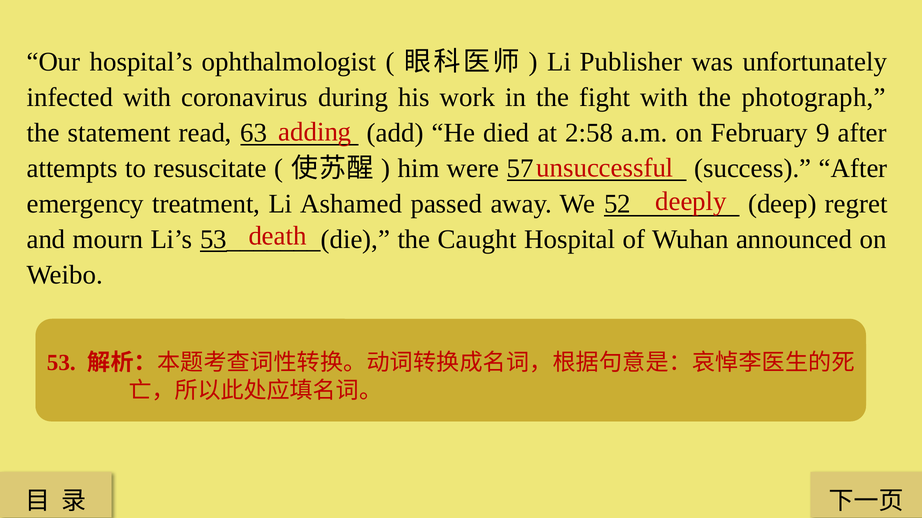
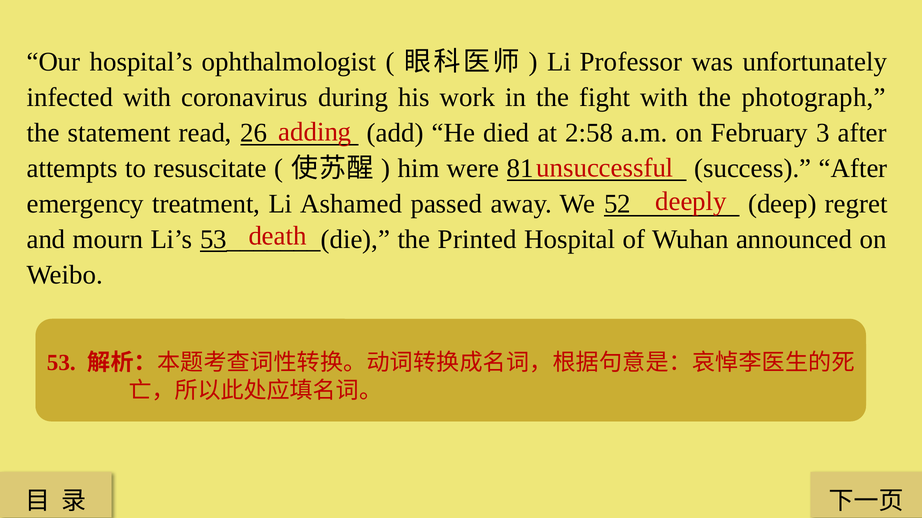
Publisher: Publisher -> Professor (631, 62)
63: 63 -> 26 (254, 133)
9: 9 -> 3 (823, 133)
57: 57 -> 81 (520, 169)
Caught: Caught -> Printed (477, 240)
